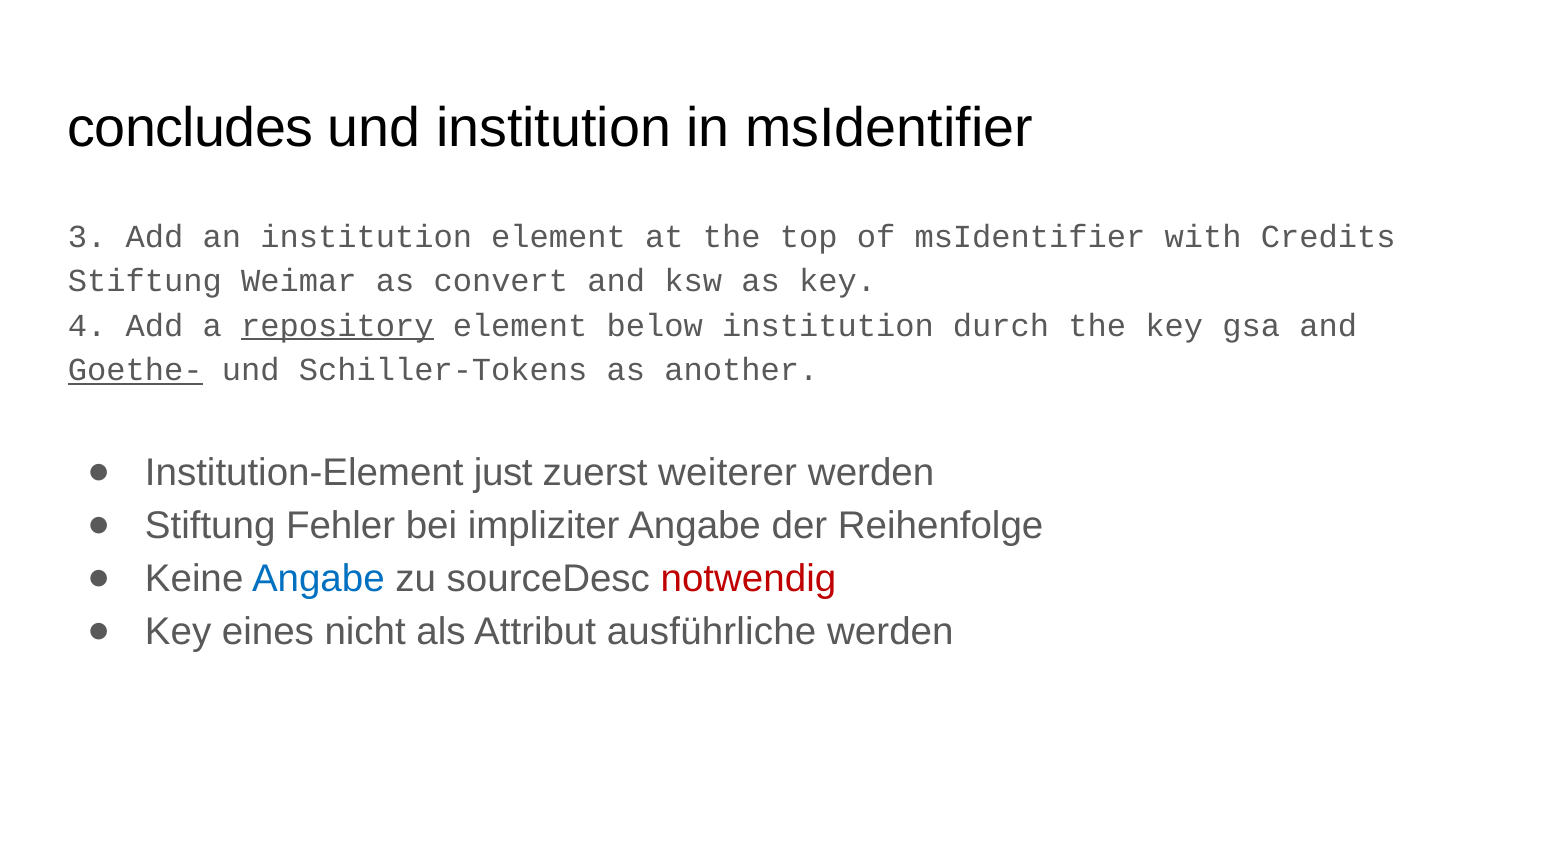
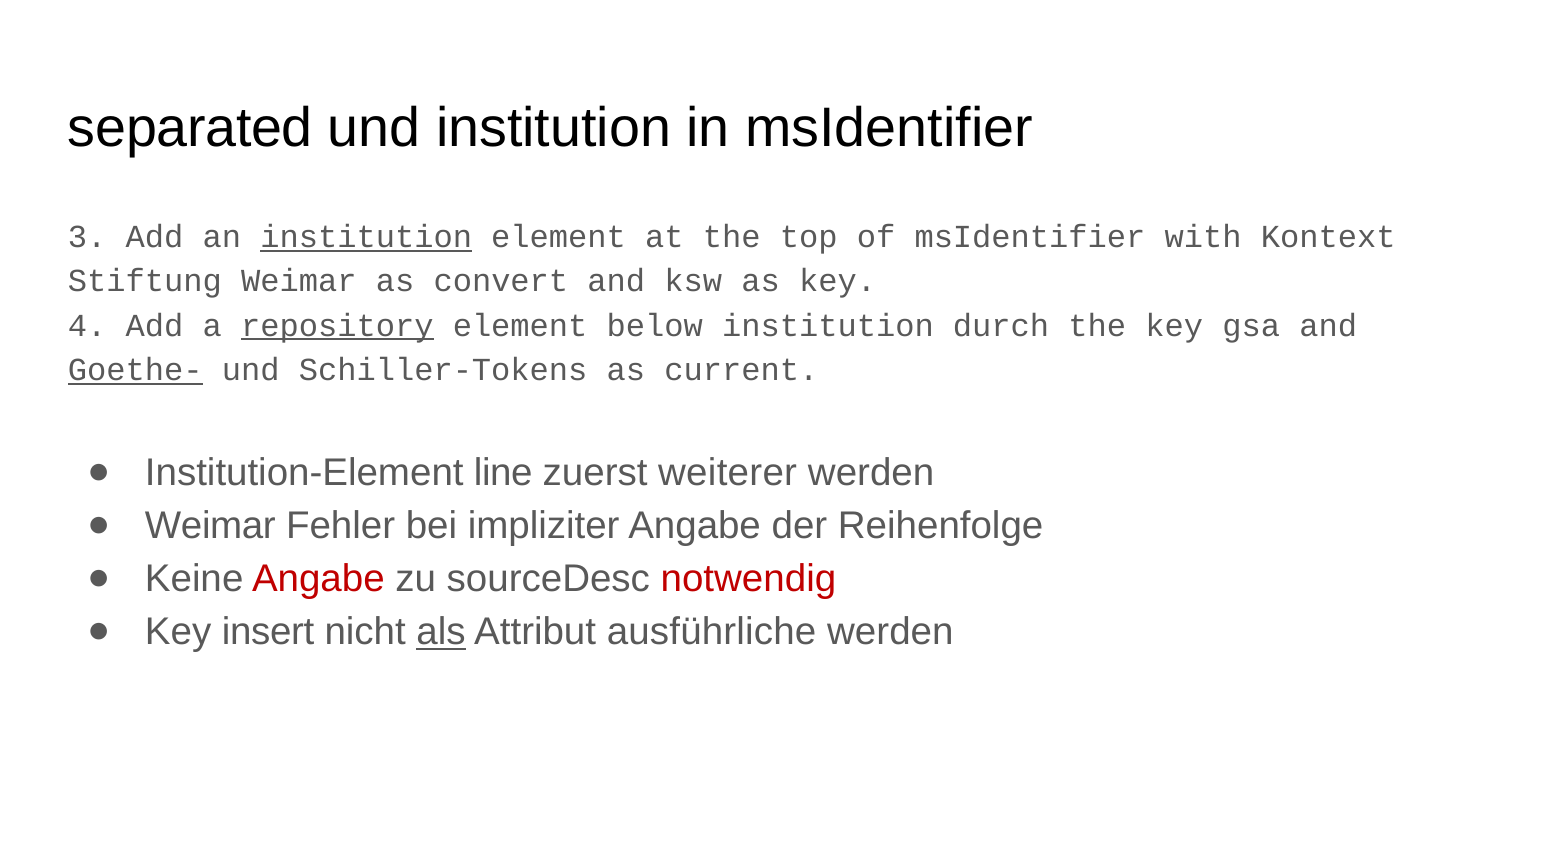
concludes: concludes -> separated (190, 128)
institution underline: none -> present (366, 237)
Credits: Credits -> Kontext (1328, 237)
another: another -> current (741, 370)
just: just -> line (503, 473)
Stiftung: Stiftung -> Weimar (210, 526)
Angabe colour: blue -> red (318, 579)
eines: eines -> insert (268, 632)
als underline: none -> present (441, 632)
